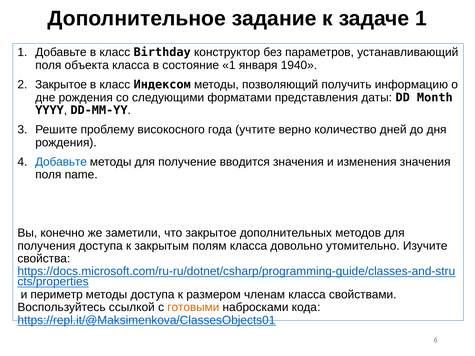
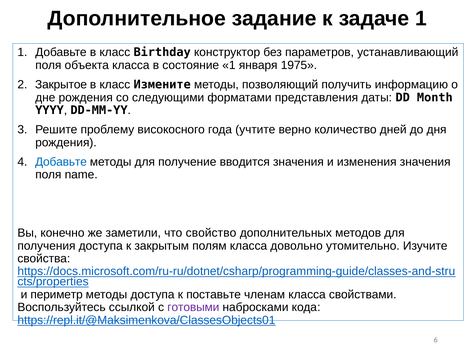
1940: 1940 -> 1975 (299, 65)
Индексом: Индексом -> Измените (162, 85)
что закрытое: закрытое -> свойство (211, 233)
размером: размером -> поставьте (214, 295)
готовыми colour: orange -> purple (193, 308)
